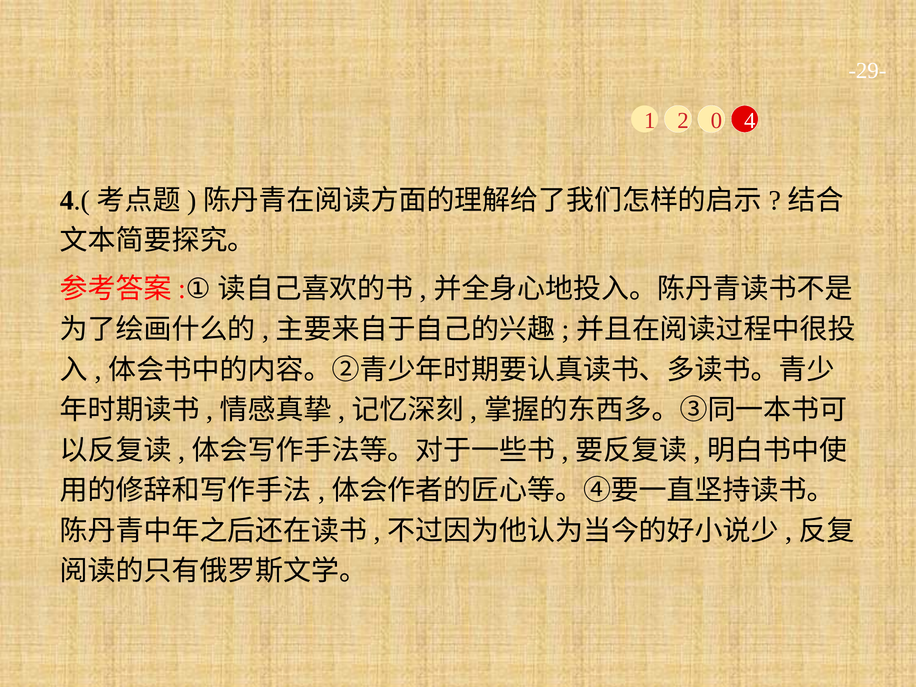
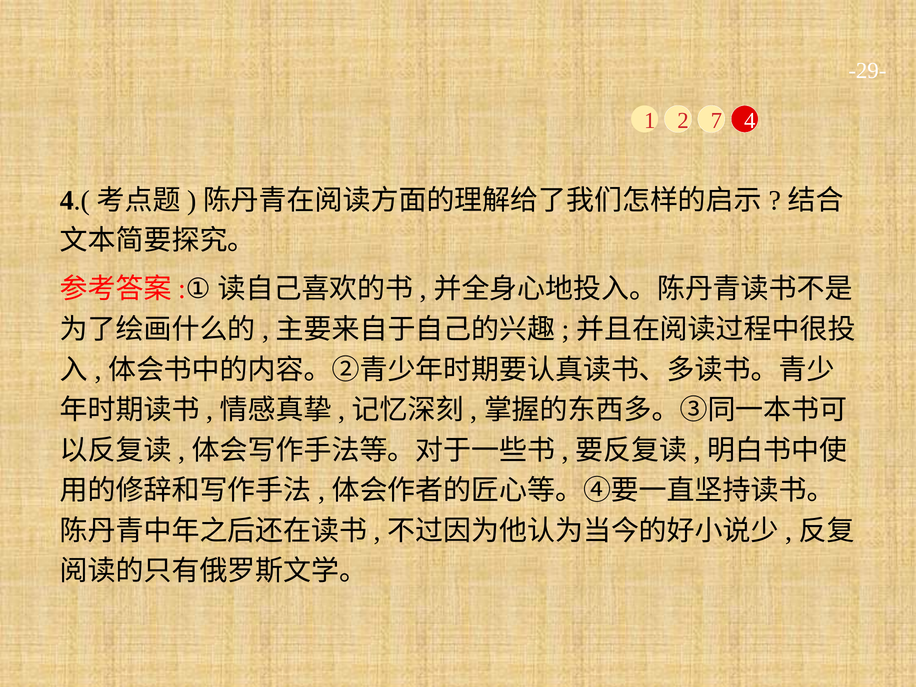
0: 0 -> 7 (716, 121)
